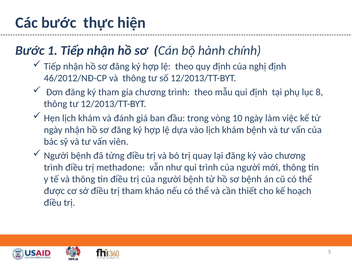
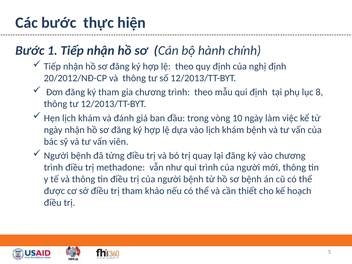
46/2012/NĐ-CP: 46/2012/NĐ-CP -> 20/2012/NĐ-CP (75, 78)
